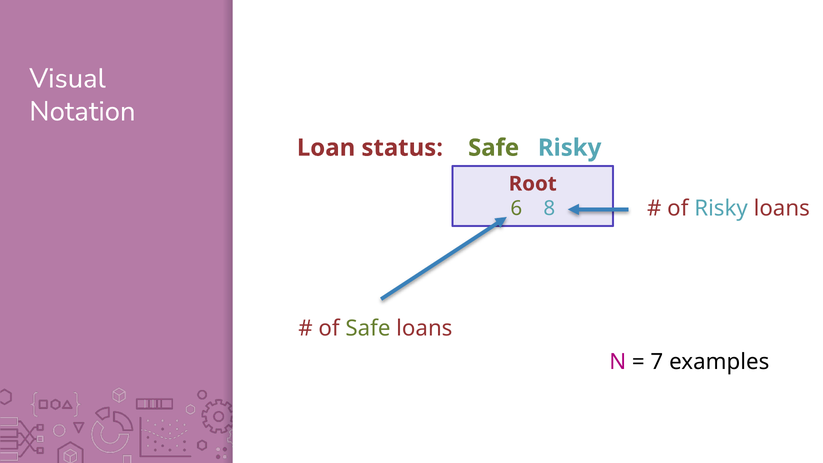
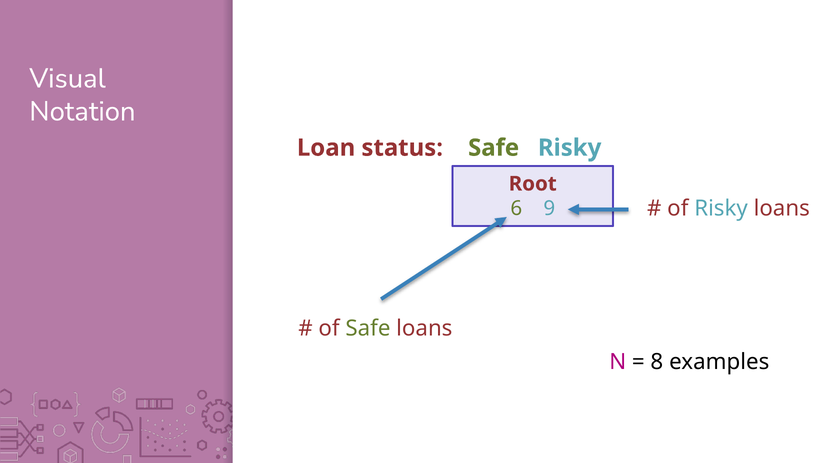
8: 8 -> 9 (549, 208)
7: 7 -> 8 (657, 362)
